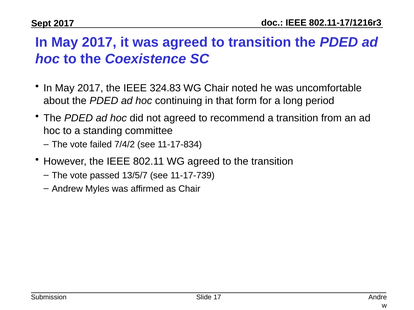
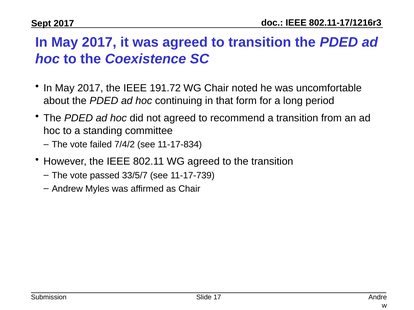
324.83: 324.83 -> 191.72 (165, 88)
13/5/7: 13/5/7 -> 33/5/7 (135, 176)
